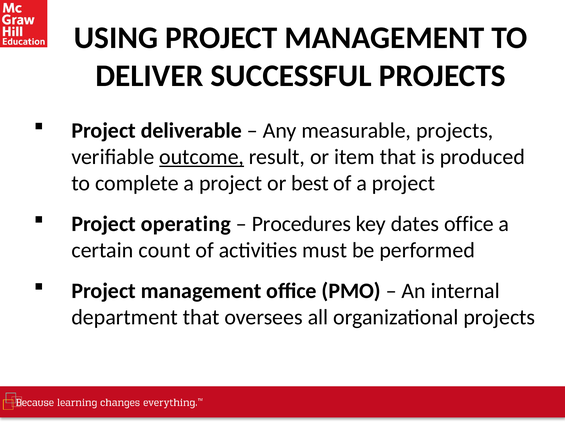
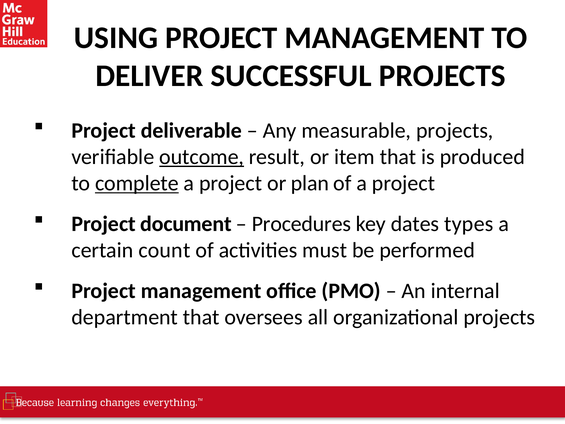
complete underline: none -> present (137, 183)
best: best -> plan (310, 183)
operating: operating -> document (186, 224)
dates office: office -> types (469, 224)
